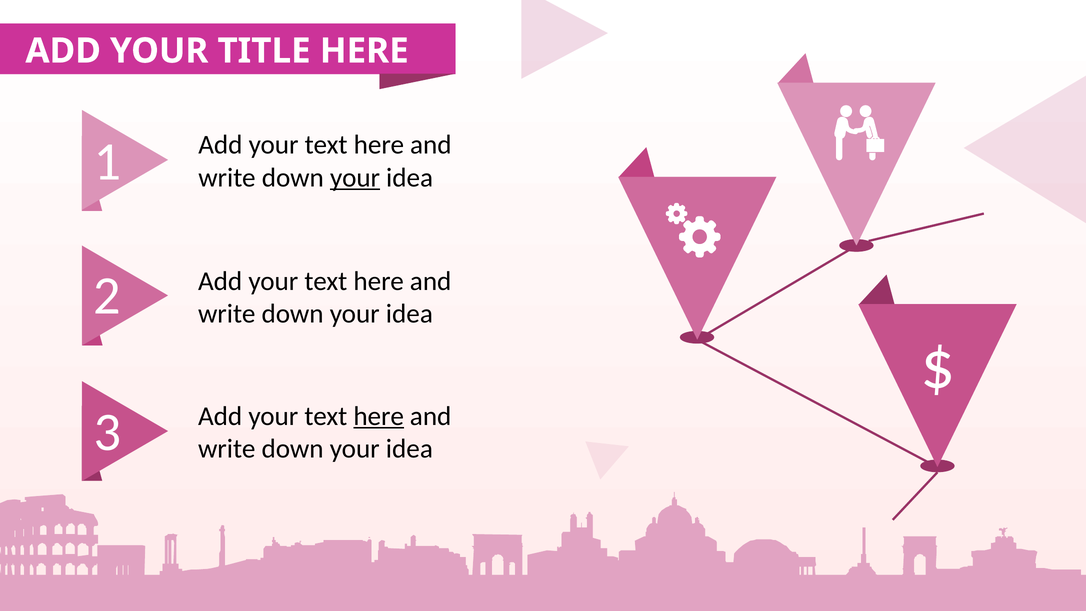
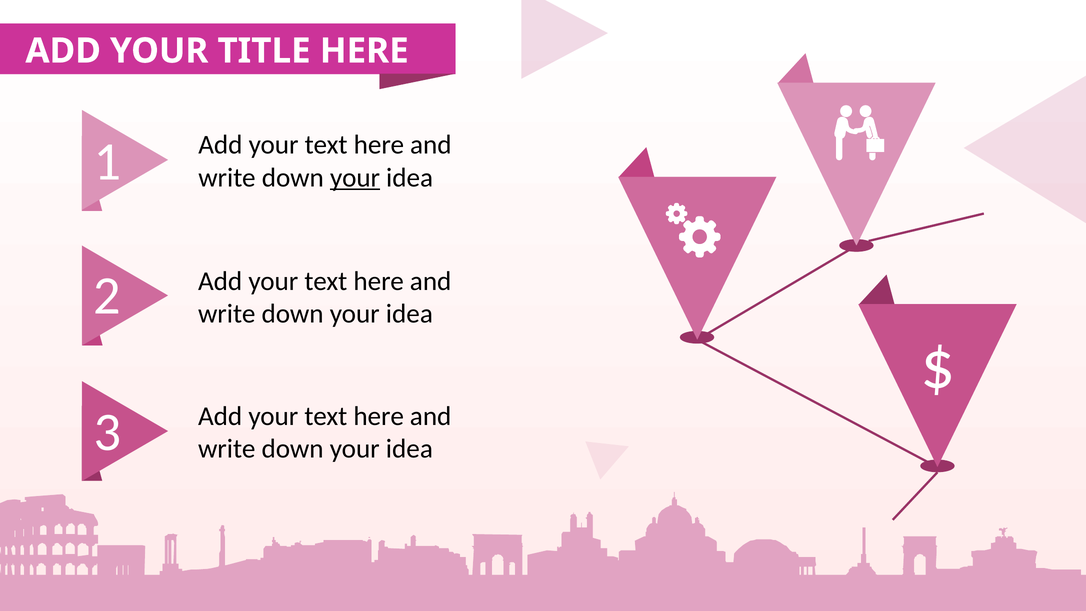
here underline: present -> none (379, 416)
